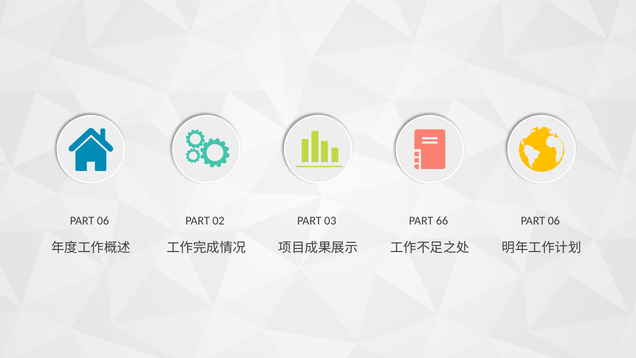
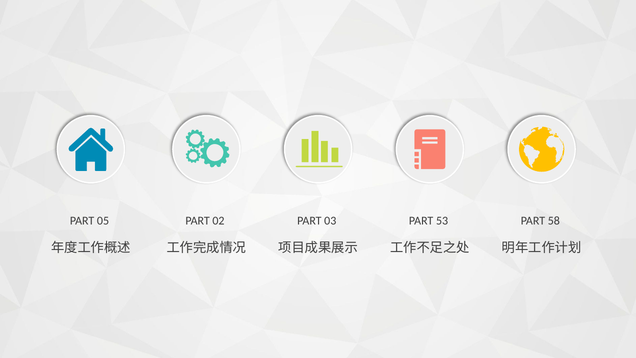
06: 06 -> 05 (103, 221)
66: 66 -> 53 (442, 221)
06: 06 -> 58 (554, 221)
